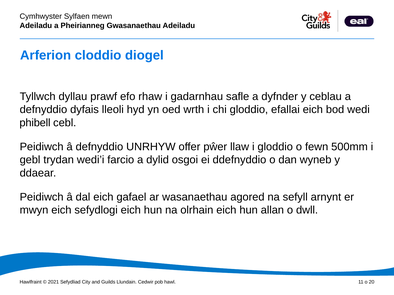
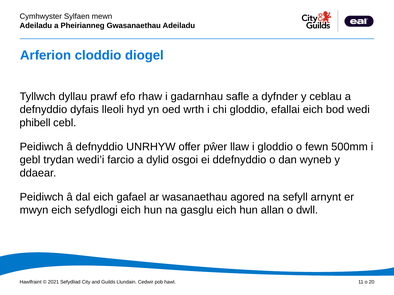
olrhain: olrhain -> gasglu (197, 210)
